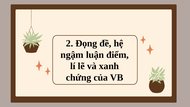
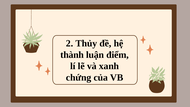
Đọng: Đọng -> Thủy (86, 43)
ngậm: ngậm -> thành (72, 55)
